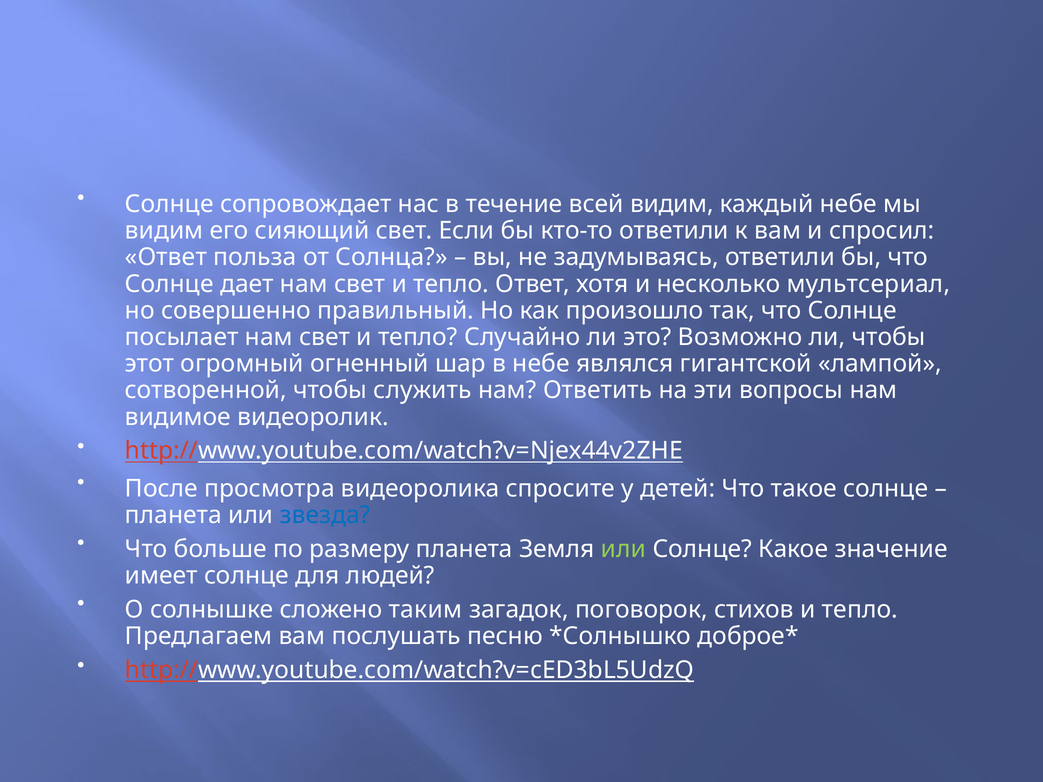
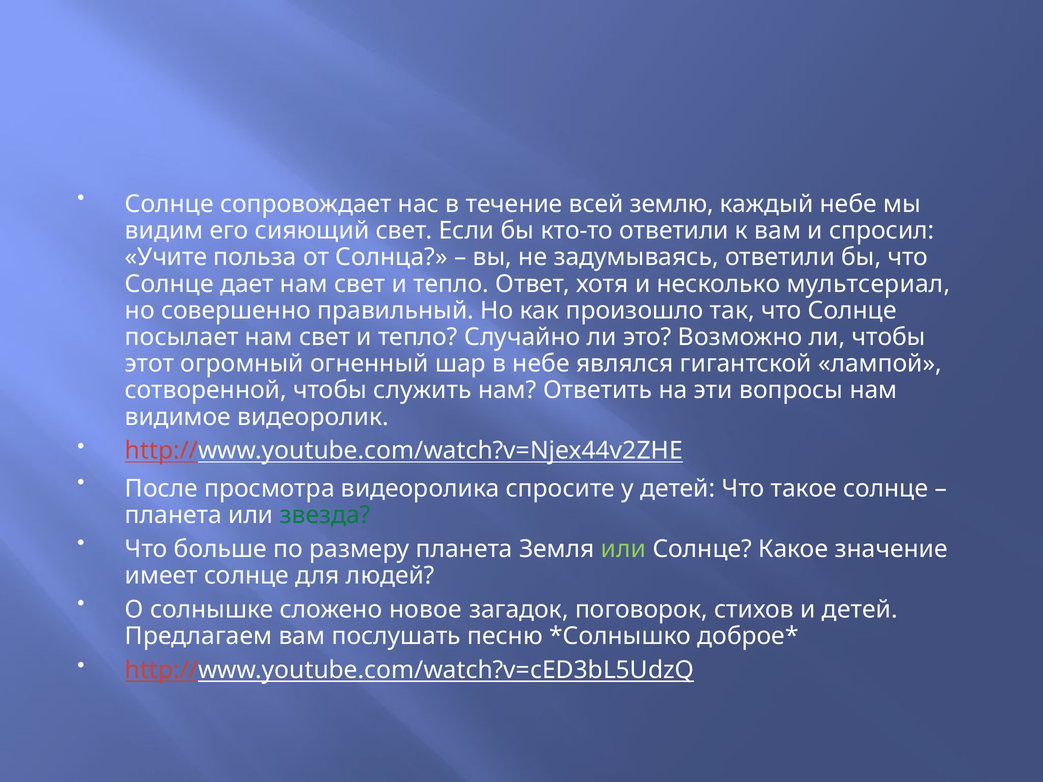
всей видим: видим -> землю (672, 204)
Ответ: Ответ -> Учите (166, 257)
звезда colour: blue -> green (325, 515)
таким: таким -> новое (425, 610)
стихов и тепло: тепло -> детей (860, 610)
